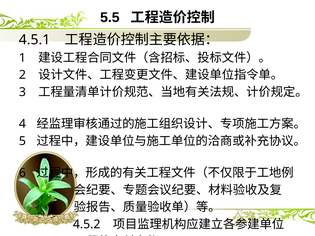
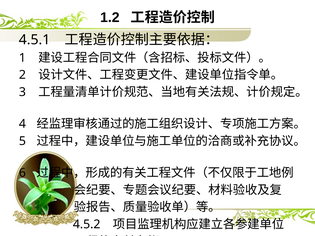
5.5: 5.5 -> 1.2 (110, 17)
